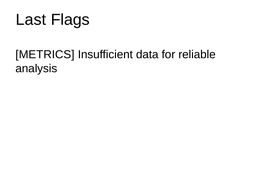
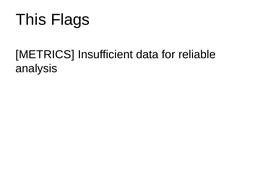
Last: Last -> This (31, 20)
